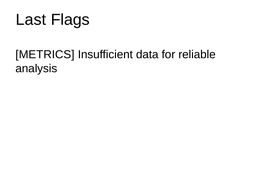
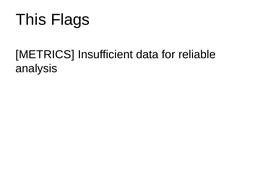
Last: Last -> This (31, 20)
